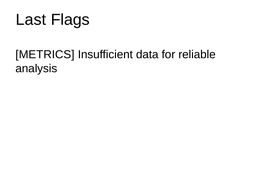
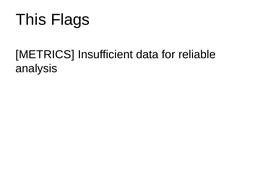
Last: Last -> This (31, 20)
